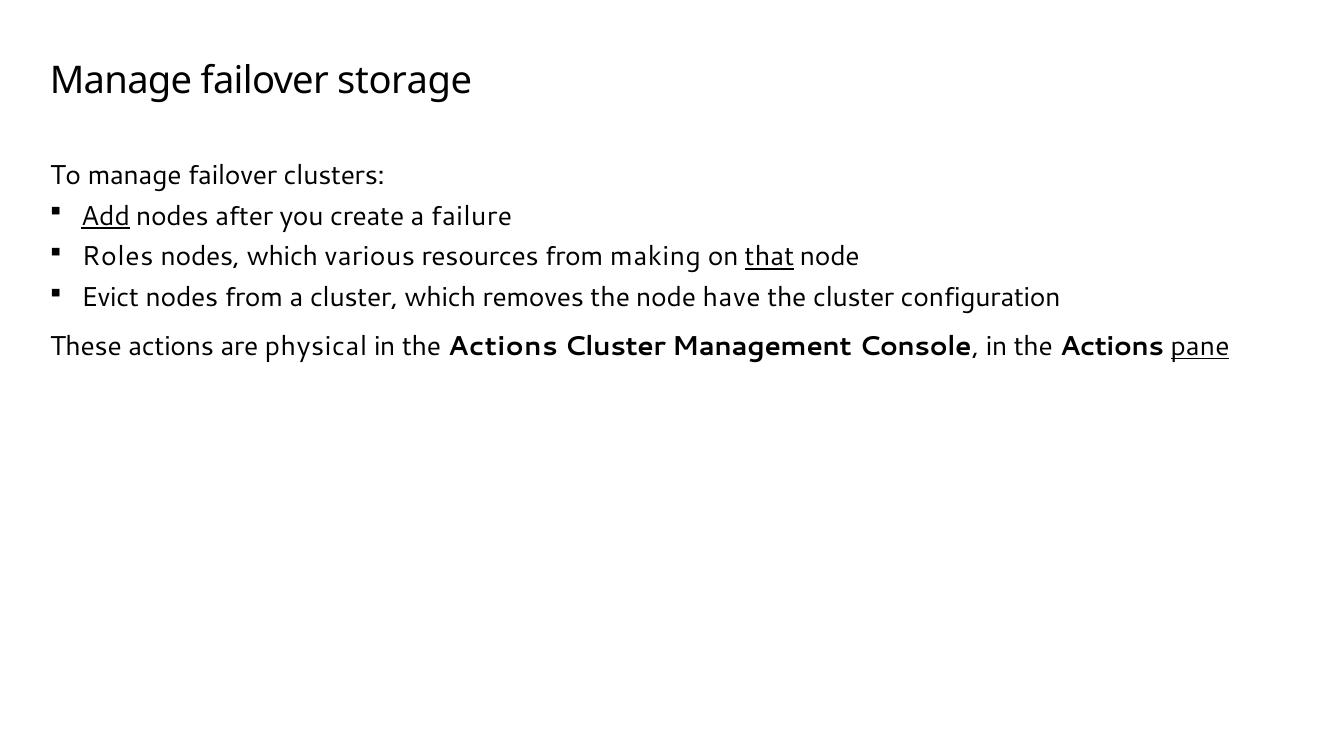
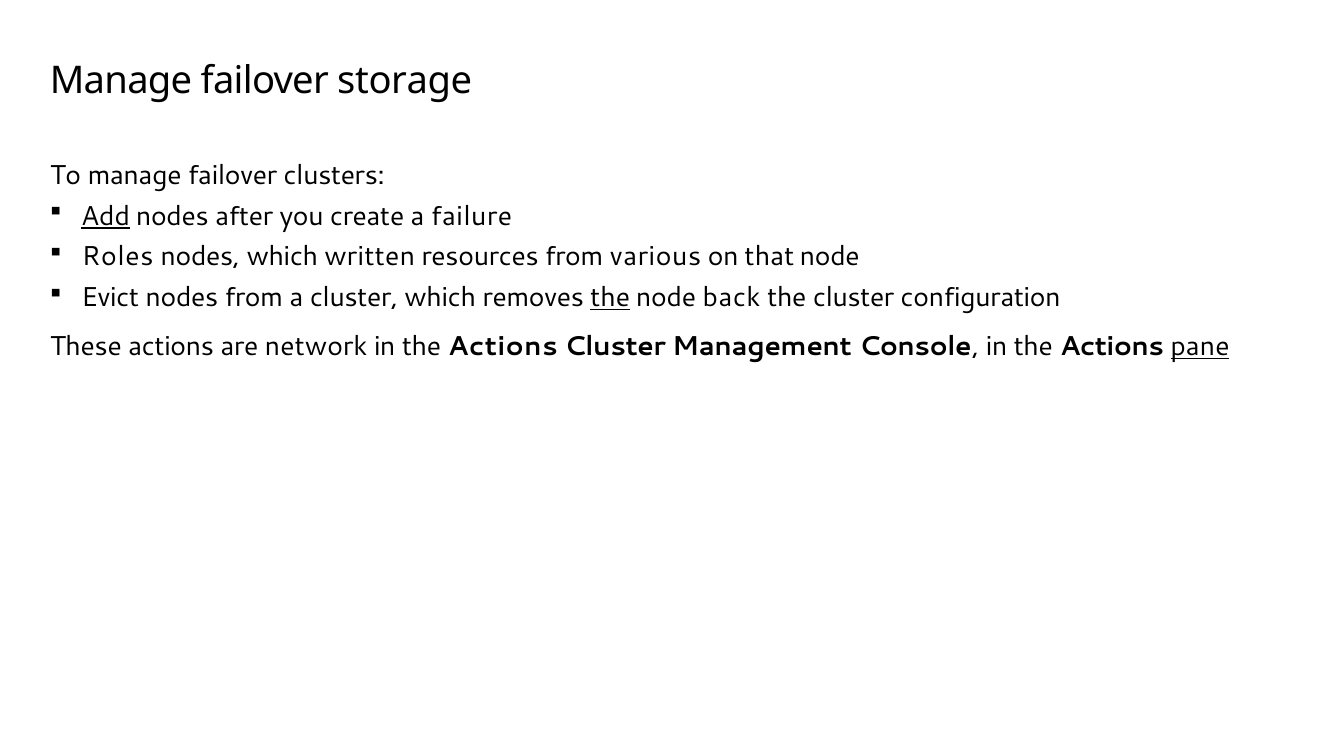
various: various -> written (370, 257)
making: making -> various (656, 257)
that underline: present -> none (769, 257)
the underline: none -> present (610, 298)
have: have -> back (732, 298)
physical: physical -> network (316, 347)
